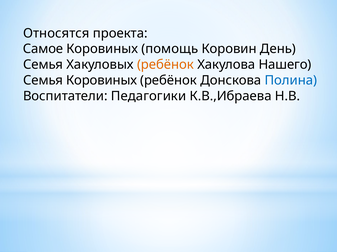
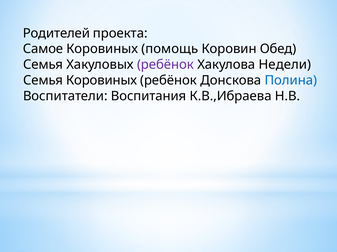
Относятся: Относятся -> Родителей (56, 33)
День: День -> Обед (278, 49)
ребёнок colour: orange -> purple (165, 65)
Нашего: Нашего -> Недели (285, 65)
Педагогики: Педагогики -> Воспитания (149, 96)
